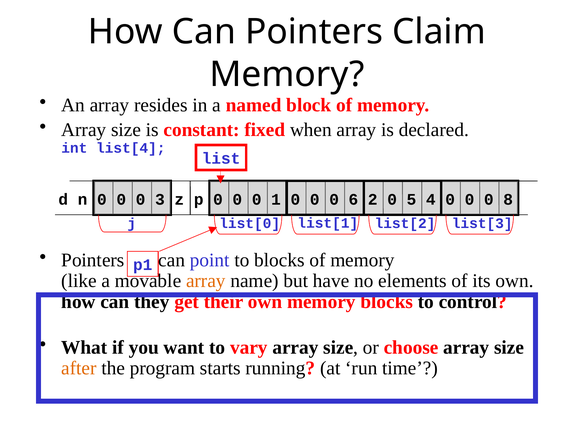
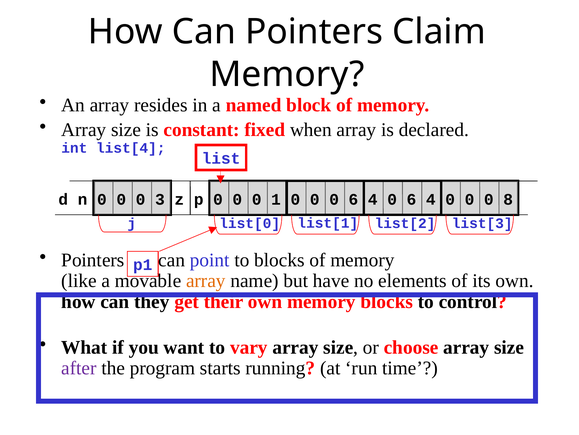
0 0 6 2: 2 -> 4 (373, 199)
5: 5 -> 6 (411, 199)
after colour: orange -> purple (79, 368)
